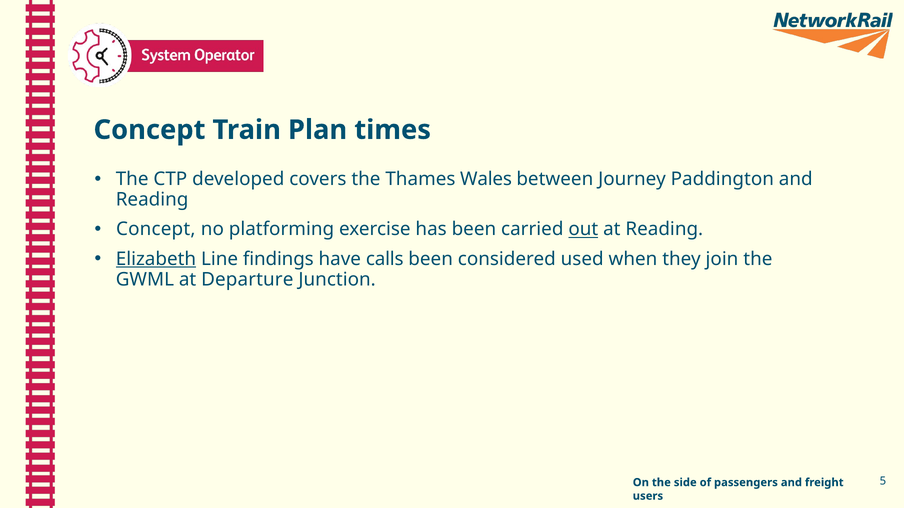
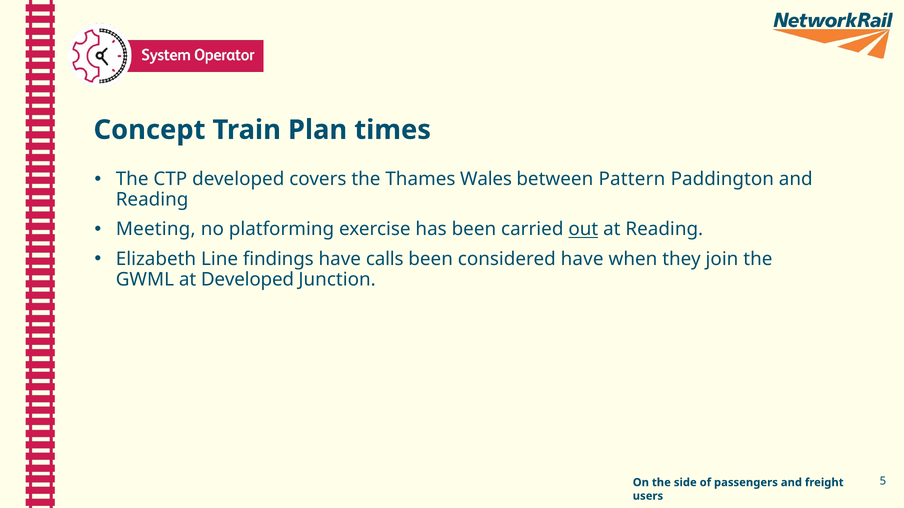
Journey: Journey -> Pattern (632, 179)
Concept: Concept -> Meeting (156, 229)
Elizabeth underline: present -> none (156, 259)
considered used: used -> have (582, 259)
at Departure: Departure -> Developed (247, 280)
